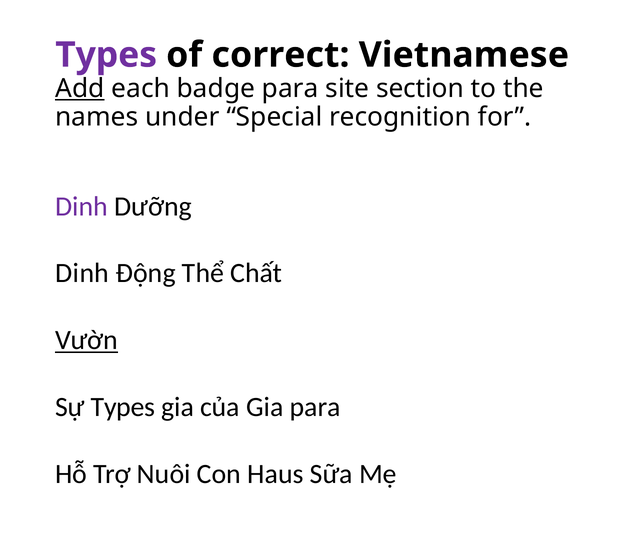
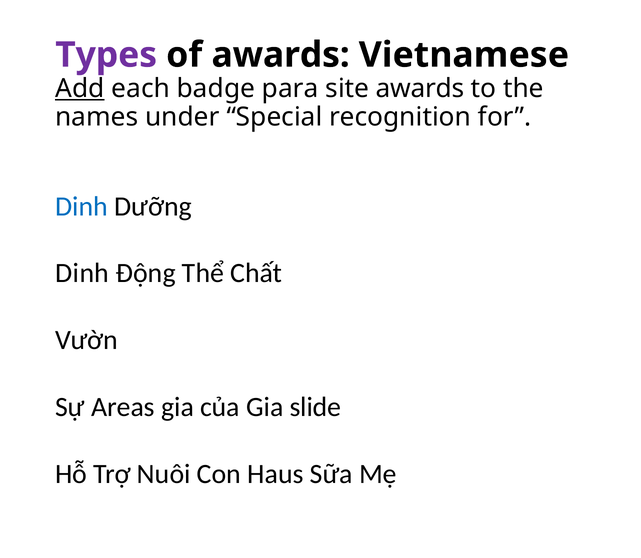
of correct: correct -> awards (281, 55)
site section: section -> awards (420, 88)
Dinh colour: purple -> blue (82, 206)
Vườn underline: present -> none (87, 340)
Sự Types: Types -> Areas (123, 407)
Gia para: para -> slide (315, 407)
